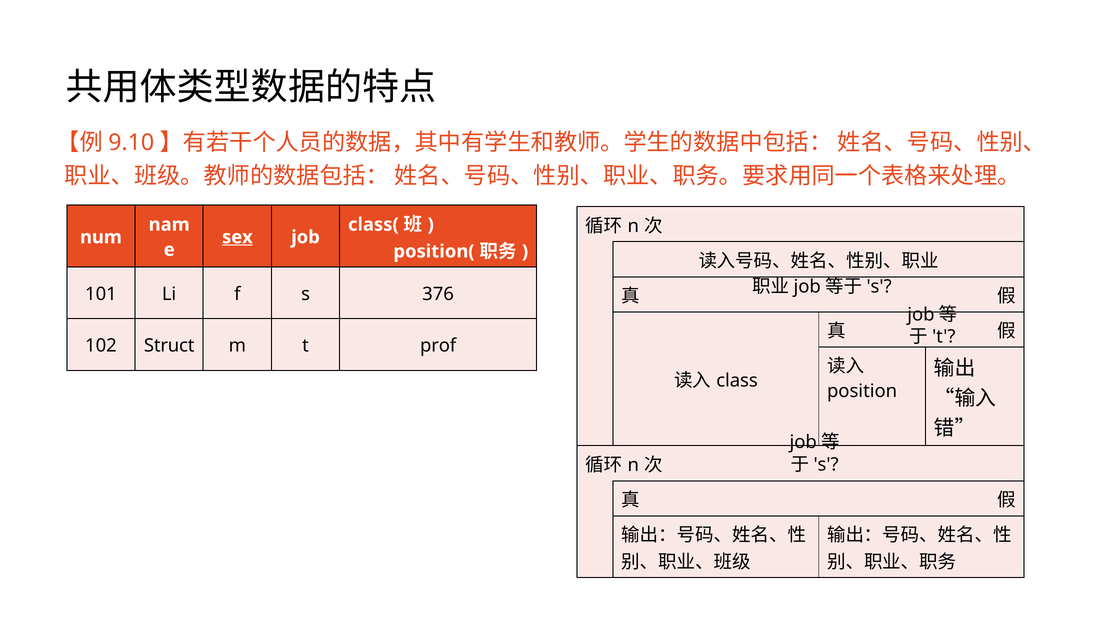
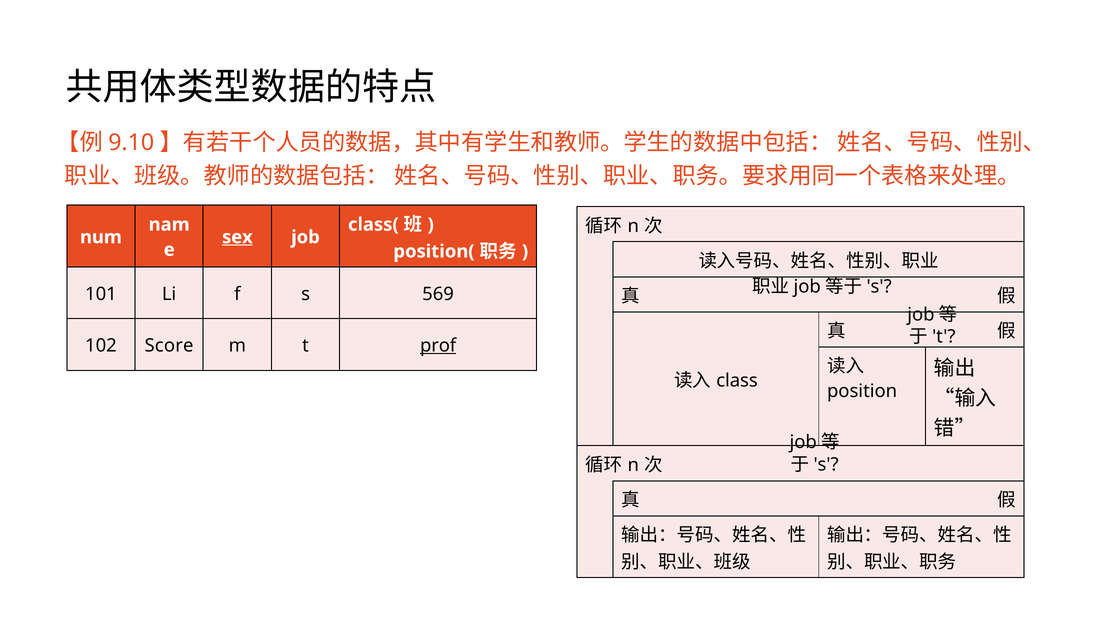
376: 376 -> 569 (438, 294)
Struct: Struct -> Score (169, 346)
prof underline: none -> present (438, 346)
